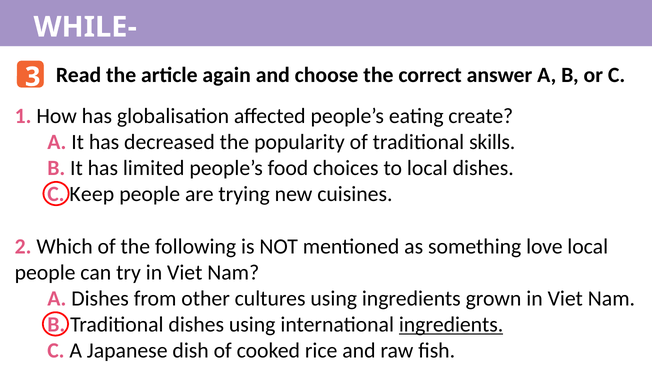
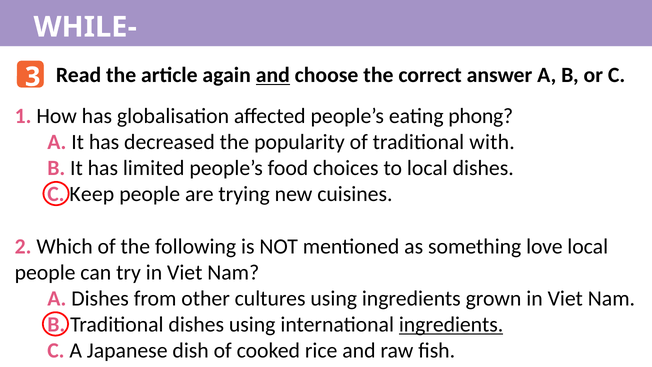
and underline: none -> present (273, 75)
create: create -> phong (481, 116)
skills: skills -> with (492, 142)
